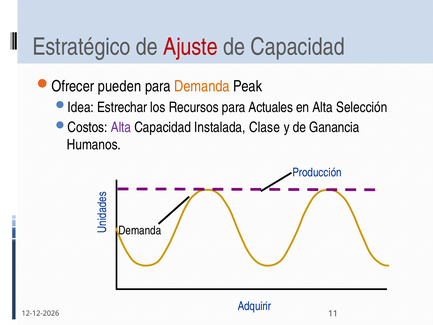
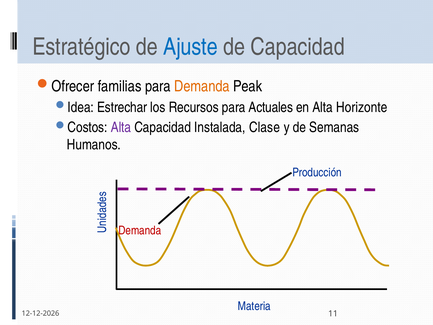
Ajuste colour: red -> blue (190, 47)
pueden: pueden -> familias (120, 86)
Selección: Selección -> Horizonte (362, 107)
Ganancia: Ganancia -> Semanas (334, 127)
Demanda colour: black -> red (140, 230)
Adquirir: Adquirir -> Materia (254, 306)
